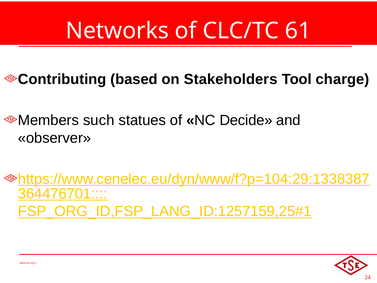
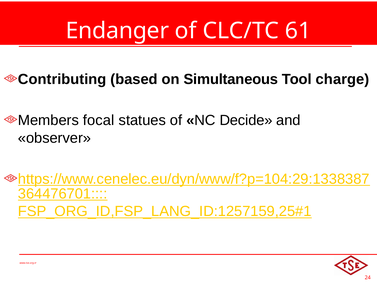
Networks: Networks -> Endanger (117, 31)
Stakeholders: Stakeholders -> Simultaneous (231, 79)
such: such -> focal (99, 120)
